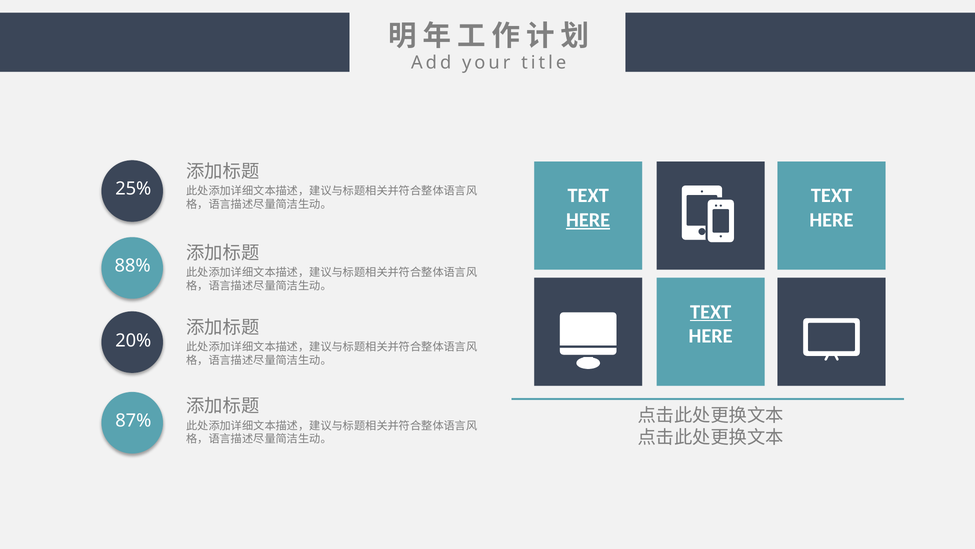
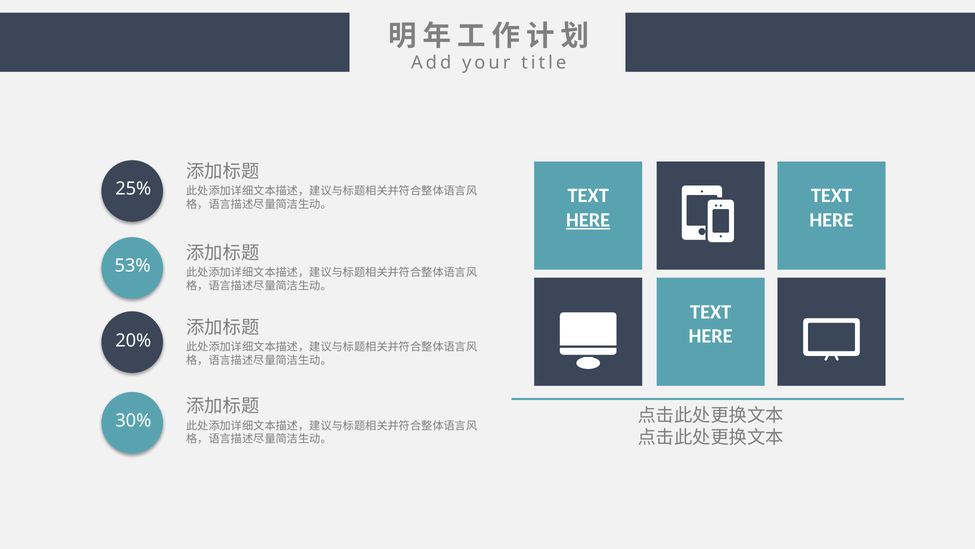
88%: 88% -> 53% (133, 266)
TEXT underline: present -> none (711, 312)
87%: 87% -> 30% (133, 420)
